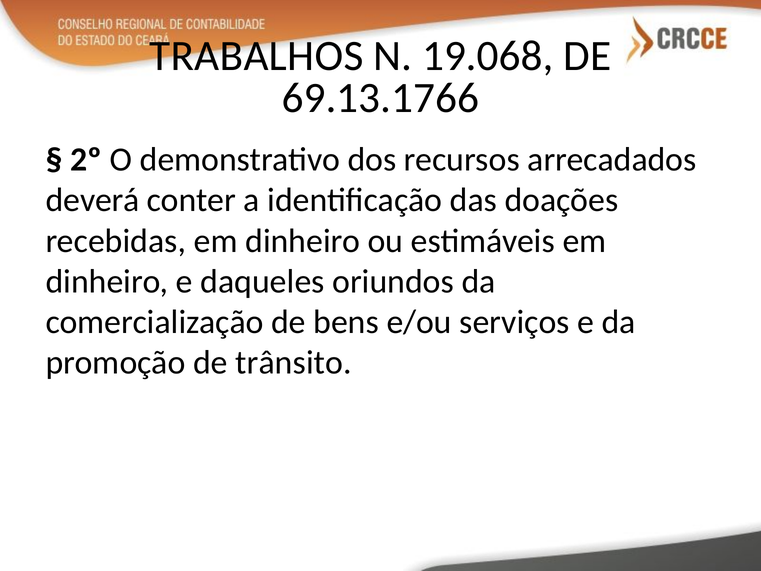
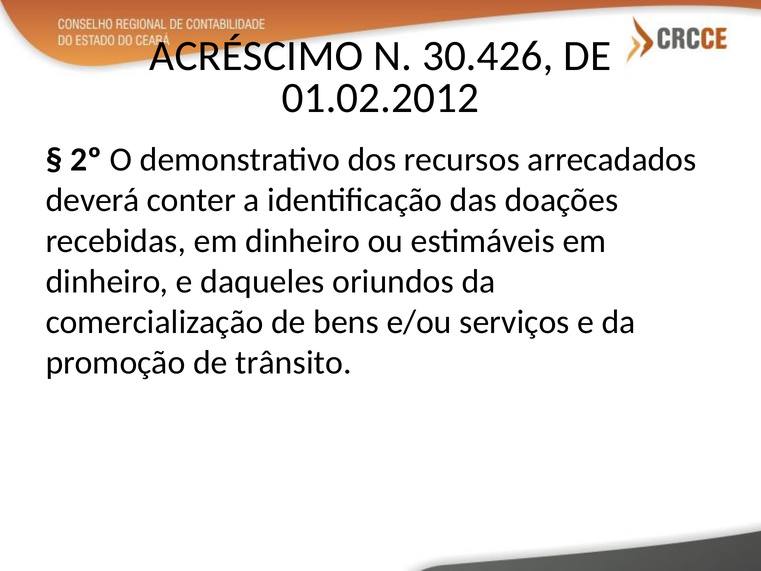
TRABALHOS: TRABALHOS -> ACRÉSCIMO (256, 56)
19.068: 19.068 -> 30.426 (488, 56)
69.13.1766: 69.13.1766 -> 01.02.2012 (380, 98)
